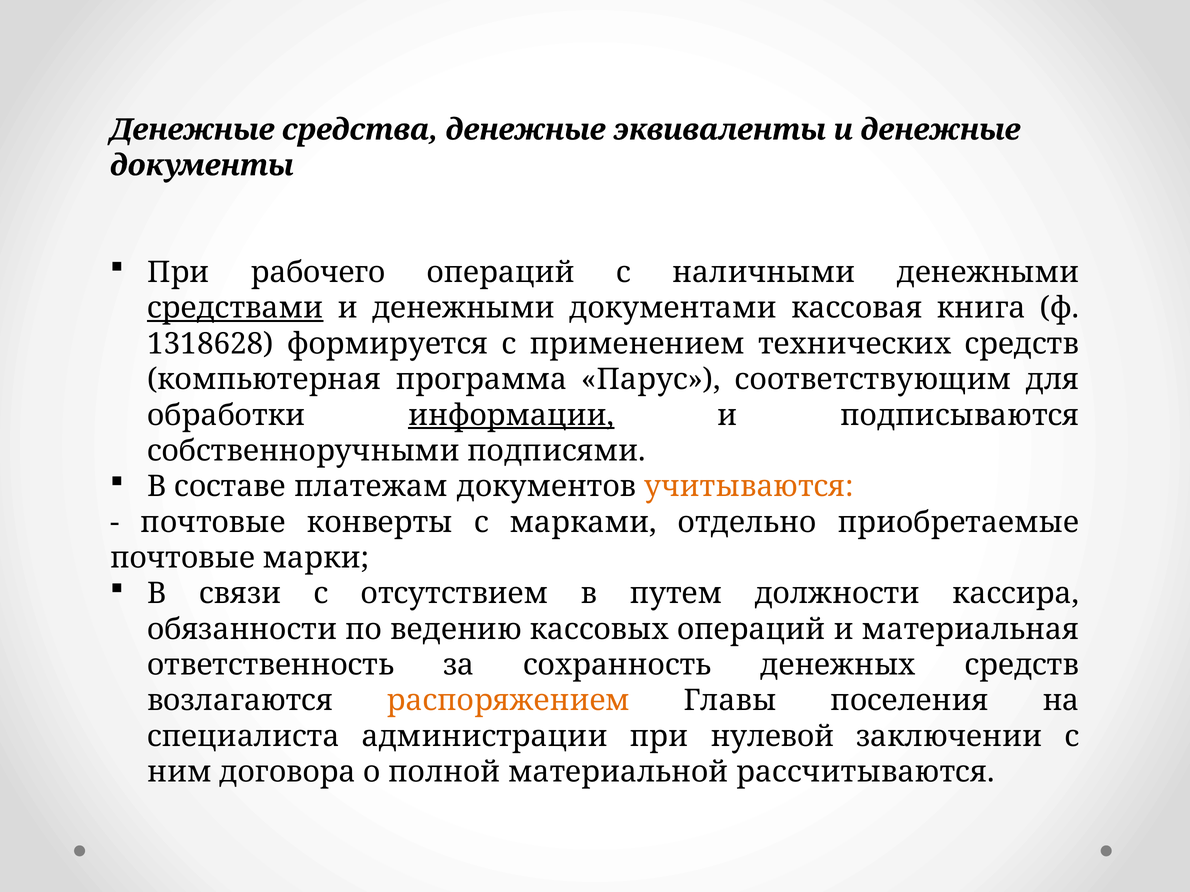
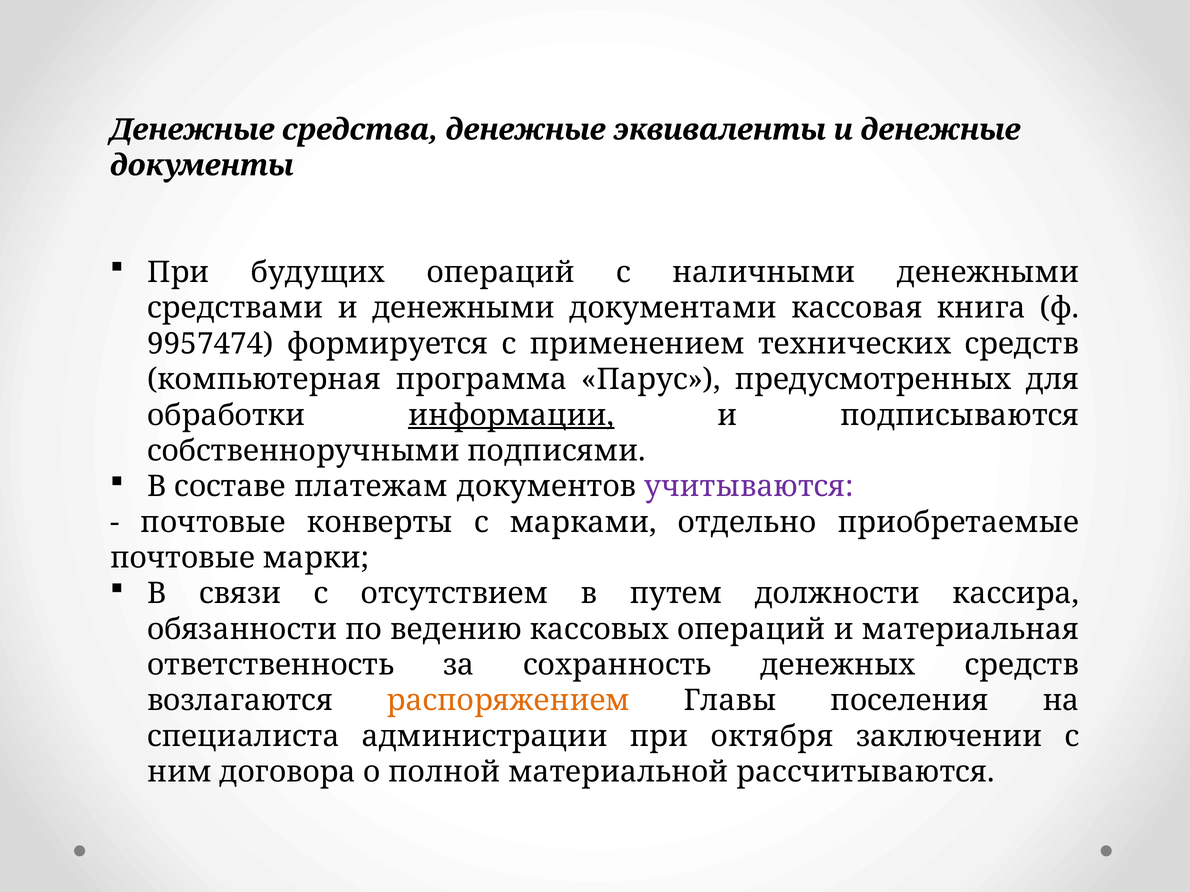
рабочего: рабочего -> будущих (318, 273)
средствами underline: present -> none (235, 308)
1318628: 1318628 -> 9957474 (210, 344)
соответствующим: соответствующим -> предусмотренных (873, 380)
учитываются colour: orange -> purple (749, 487)
нулевой: нулевой -> октября (772, 737)
